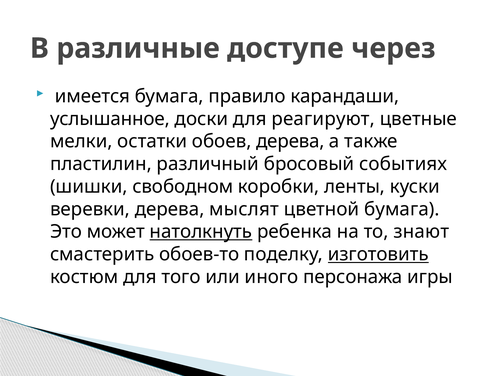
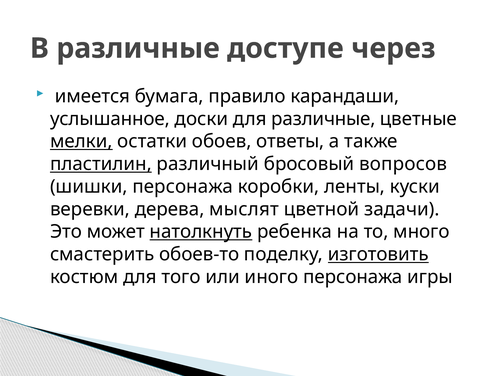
для реагируют: реагируют -> различные (323, 119)
мелки underline: none -> present (81, 141)
обоев дерева: дерева -> ответы (290, 141)
пластилин underline: none -> present (101, 164)
событиях: событиях -> вопросов (403, 164)
шишки свободном: свободном -> персонажа (183, 186)
цветной бумага: бумага -> задачи (402, 209)
знают: знают -> много (421, 232)
